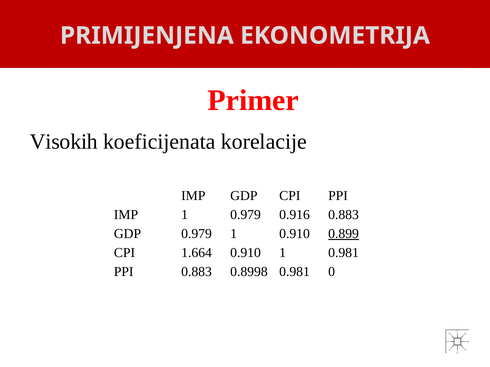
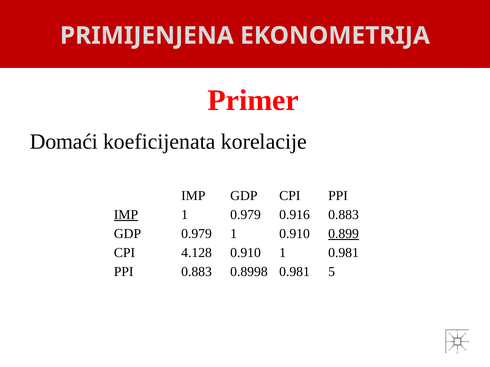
Visokih: Visokih -> Domaći (64, 142)
IMP underline: none -> present (126, 215)
1.664: 1.664 -> 4.128 (197, 253)
0: 0 -> 5 (332, 272)
